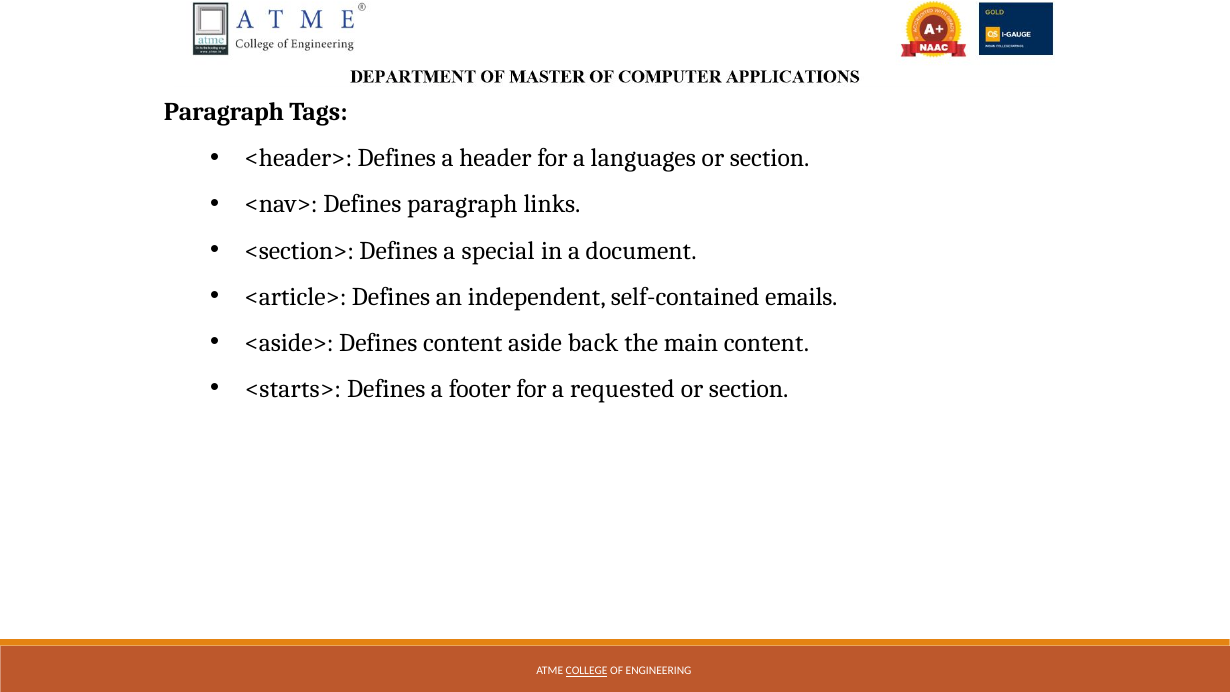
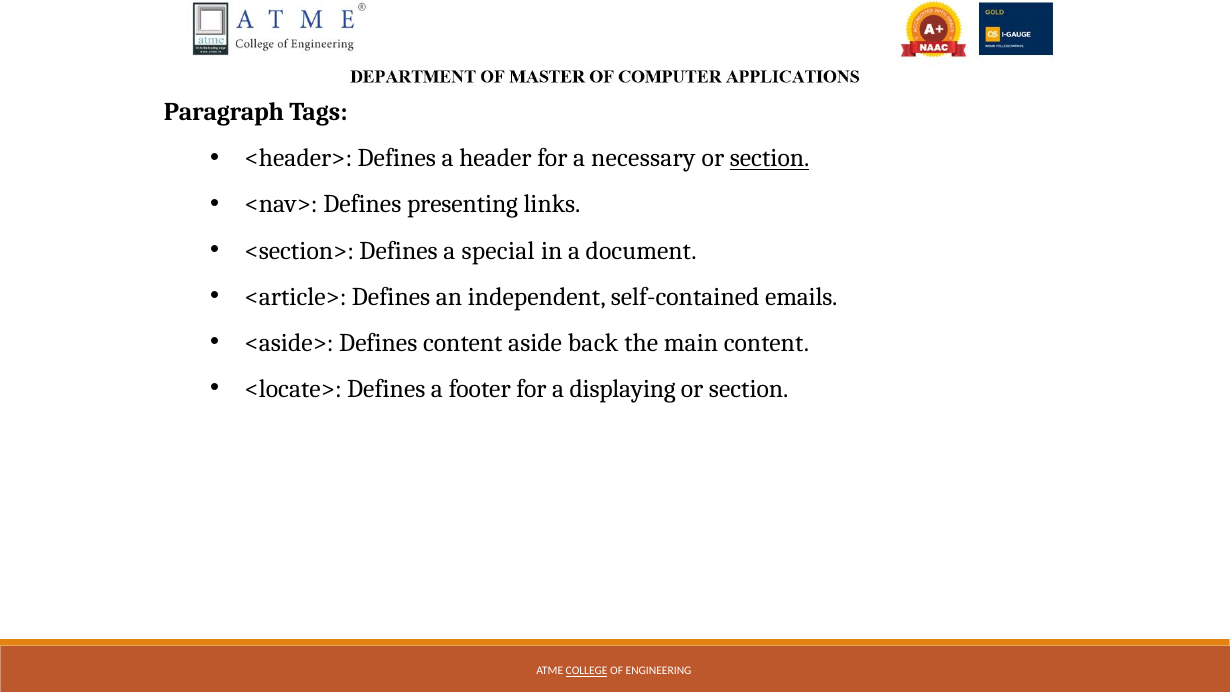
languages: languages -> necessary (643, 158)
section underline: none -> present (770, 158)
Defines paragraph: paragraph -> presenting (463, 204)
<starts>: <starts> -> <locate> (293, 389)
requested: requested -> displaying (623, 389)
